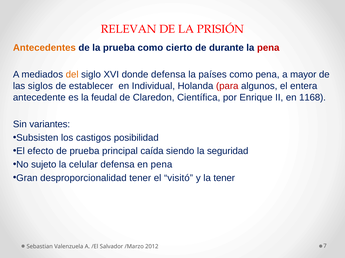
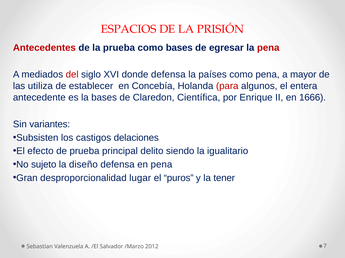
RELEVAN: RELEVAN -> ESPACIOS (129, 29)
Antecedentes colour: orange -> red (44, 48)
como cierto: cierto -> bases (179, 48)
durante: durante -> egresar (226, 48)
del colour: orange -> red (72, 75)
siglos: siglos -> utiliza (40, 86)
Individual: Individual -> Concebía (153, 86)
la feudal: feudal -> bases (104, 98)
1168: 1168 -> 1666 (312, 98)
posibilidad: posibilidad -> delaciones (136, 138)
caída: caída -> delito (152, 152)
seguridad: seguridad -> igualitario (228, 152)
celular: celular -> diseño (83, 165)
desproporcionalidad tener: tener -> lugar (140, 178)
visitó: visitó -> puros (179, 178)
